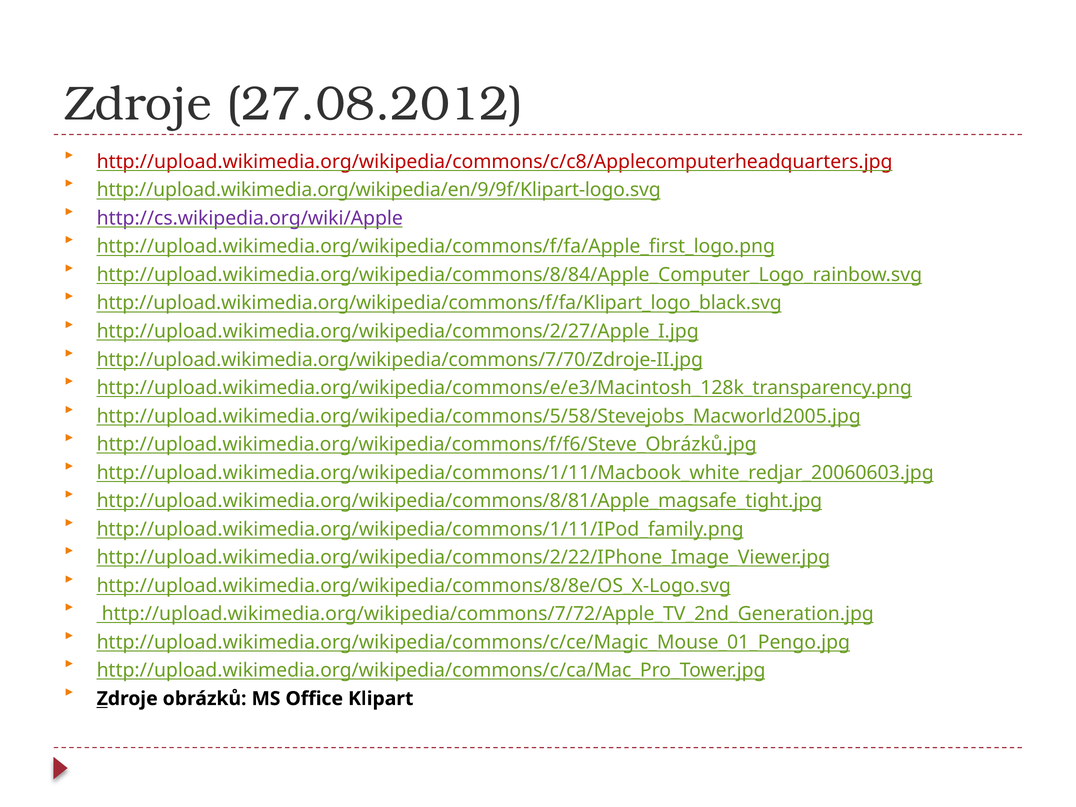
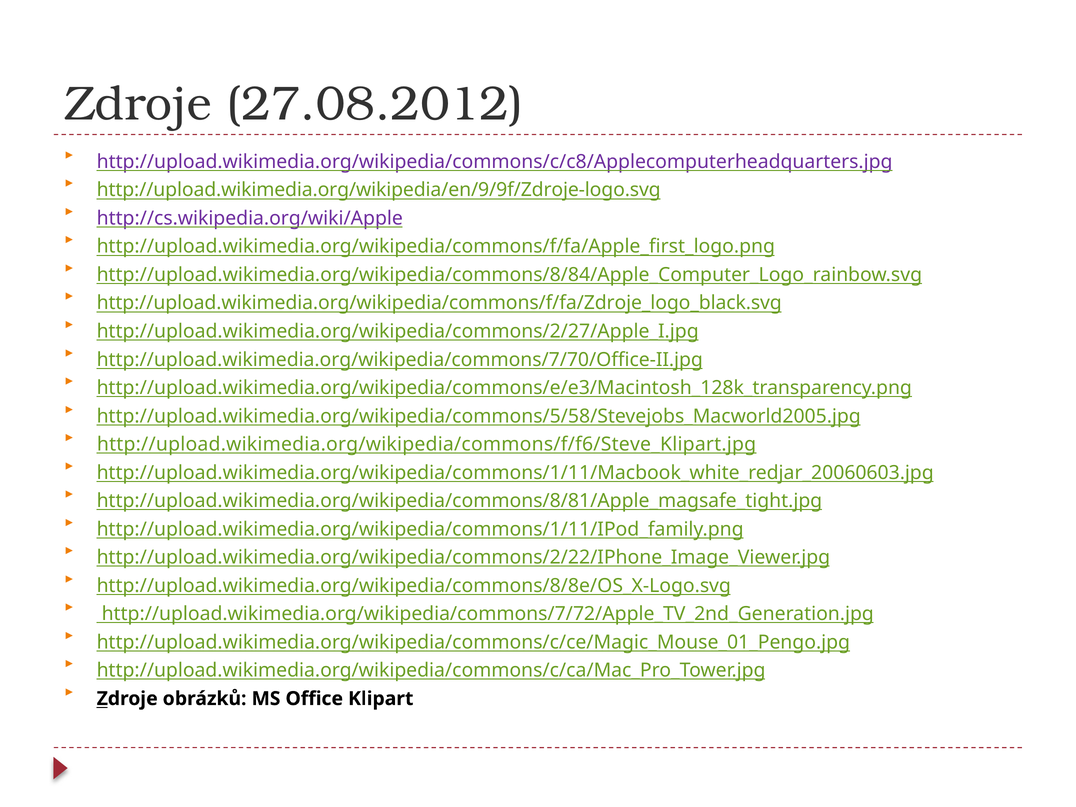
http://upload.wikimedia.org/wikipedia/commons/c/c8/Applecomputerheadquarters.jpg colour: red -> purple (495, 162)
http://upload.wikimedia.org/wikipedia/en/9/9f/Klipart-logo.svg: http://upload.wikimedia.org/wikipedia/en/9/9f/Klipart-logo.svg -> http://upload.wikimedia.org/wikipedia/en/9/9f/Zdroje-logo.svg (379, 190)
http://upload.wikimedia.org/wikipedia/commons/f/fa/Klipart_logo_black.svg: http://upload.wikimedia.org/wikipedia/commons/f/fa/Klipart_logo_black.svg -> http://upload.wikimedia.org/wikipedia/commons/f/fa/Zdroje_logo_black.svg (439, 303)
http://upload.wikimedia.org/wikipedia/commons/7/70/Zdroje-II.jpg: http://upload.wikimedia.org/wikipedia/commons/7/70/Zdroje-II.jpg -> http://upload.wikimedia.org/wikipedia/commons/7/70/Office-II.jpg (400, 360)
http://upload.wikimedia.org/wikipedia/commons/f/f6/Steve_Obrázků.jpg: http://upload.wikimedia.org/wikipedia/commons/f/f6/Steve_Obrázků.jpg -> http://upload.wikimedia.org/wikipedia/commons/f/f6/Steve_Klipart.jpg (427, 444)
